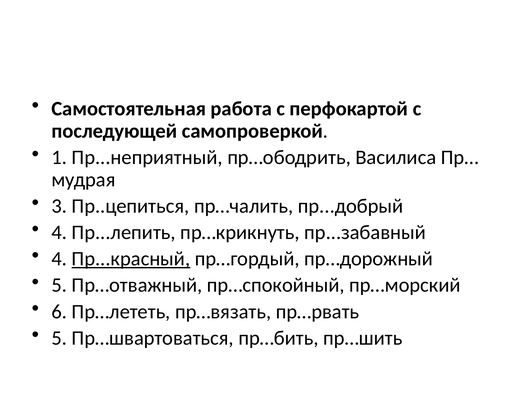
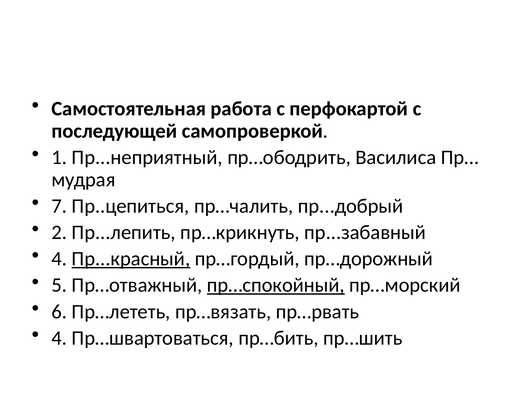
3: 3 -> 7 (59, 206)
4: 4 -> 2 (59, 232)
пр…спокойный underline: none -> present (276, 285)
5: 5 -> 4 (59, 338)
